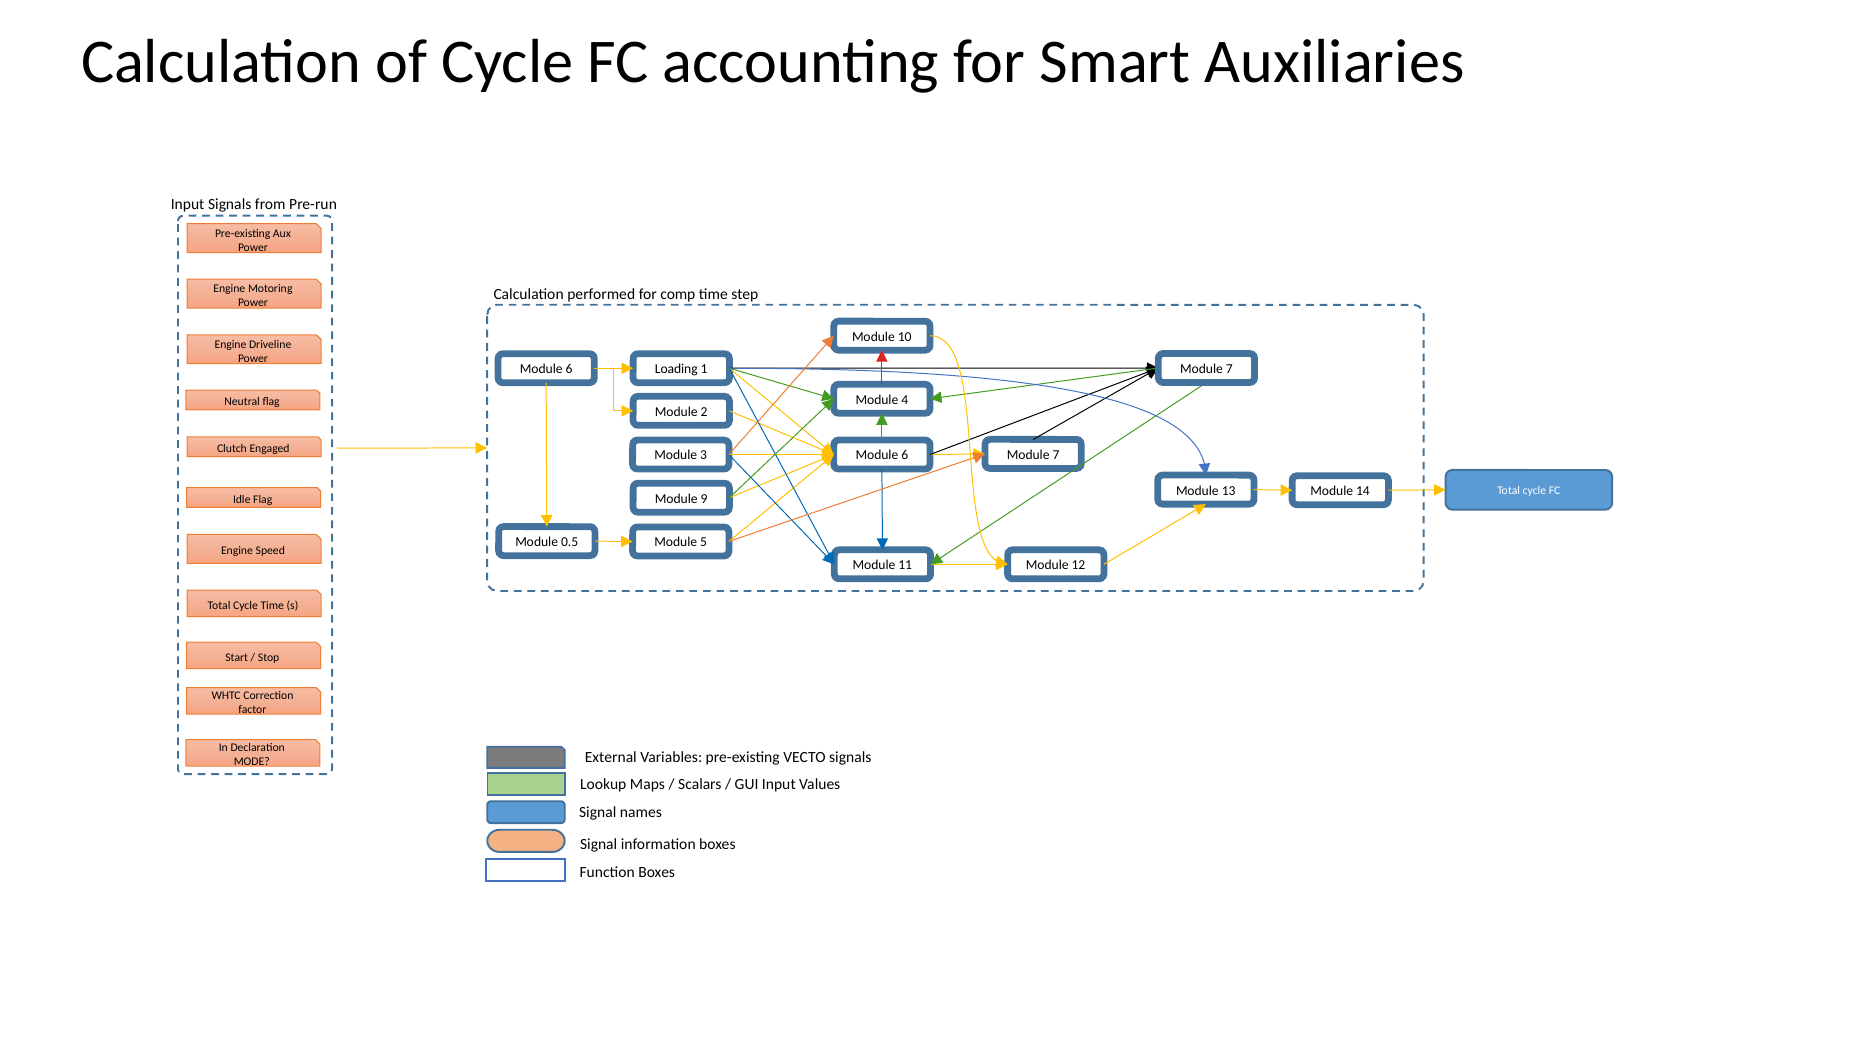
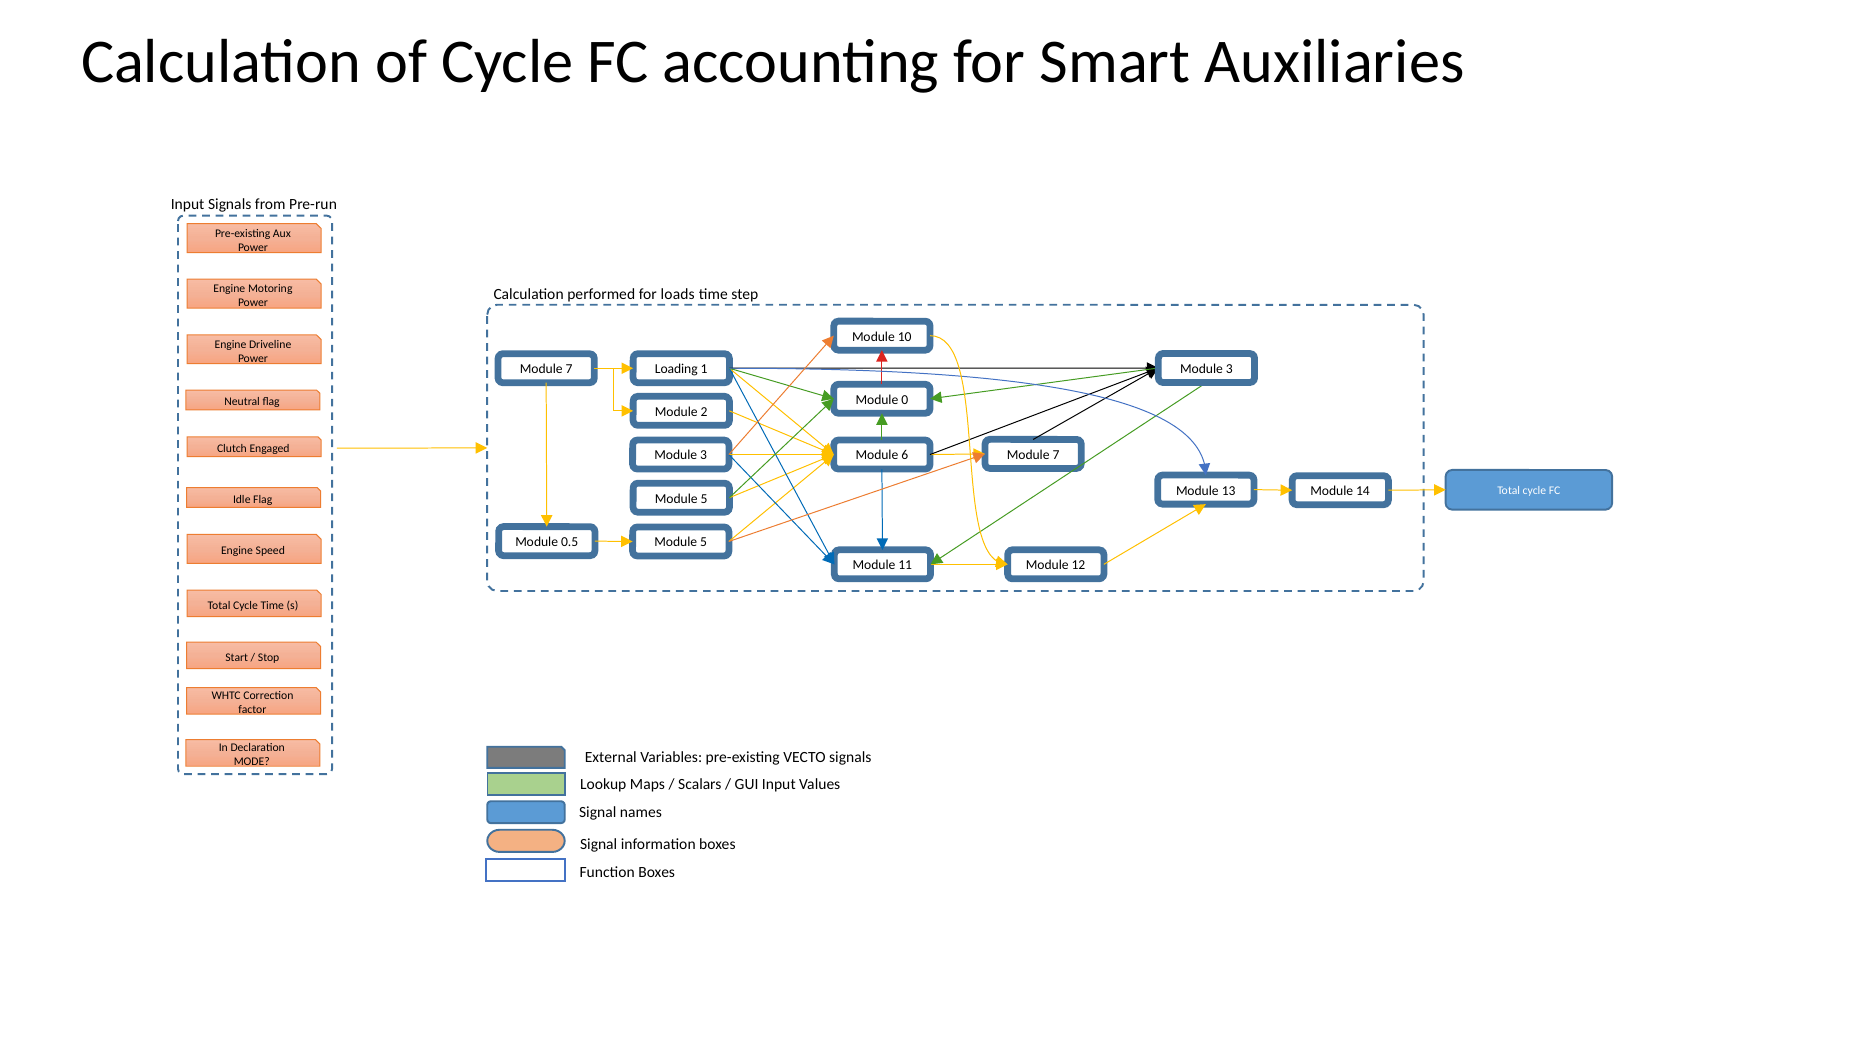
comp: comp -> loads (678, 295)
7: 7 -> 3 (1229, 369)
6: 6 -> 7 (569, 369)
4: 4 -> 0 (905, 400)
9: 9 -> 5 (704, 499)
